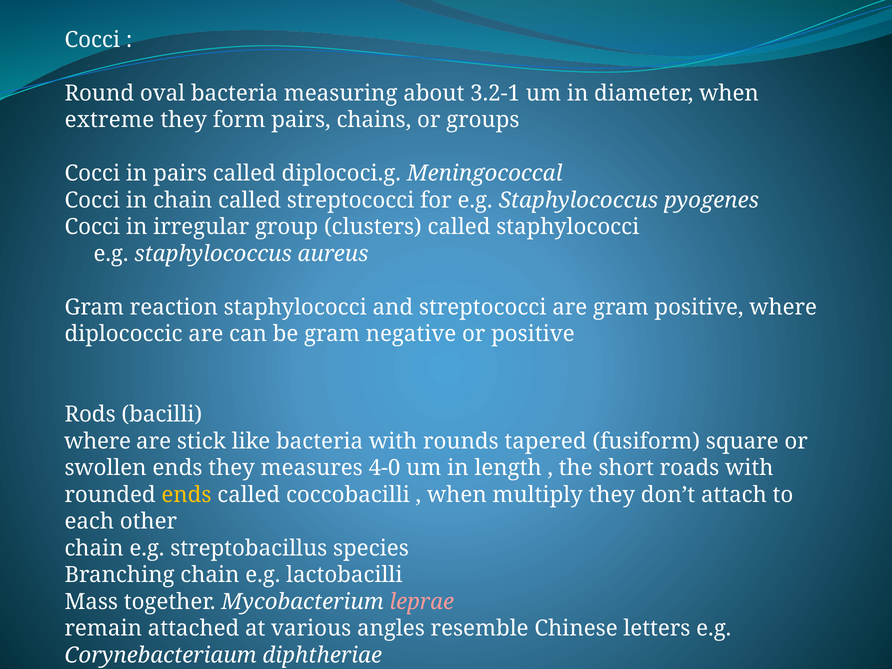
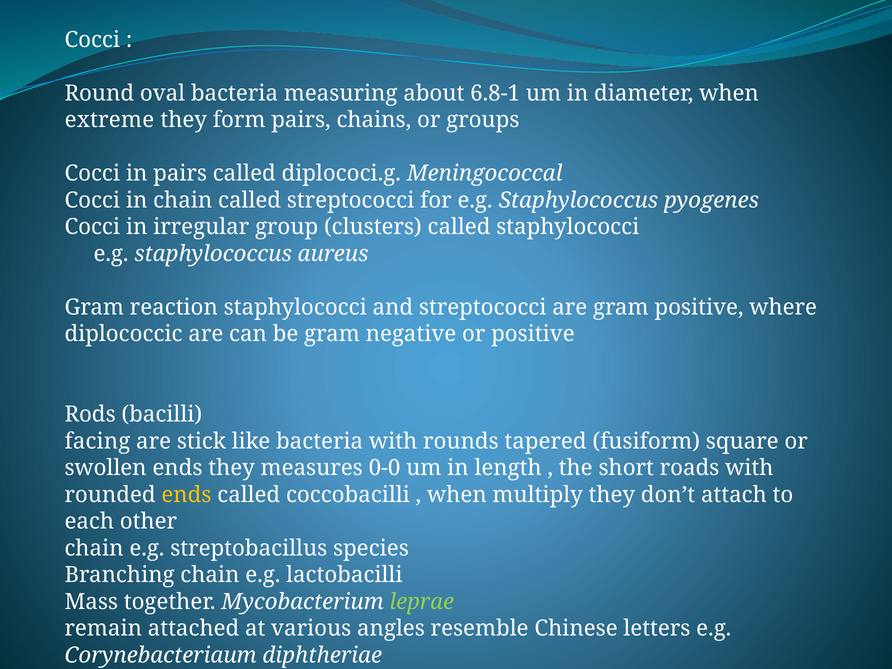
3.2-1: 3.2-1 -> 6.8-1 (495, 93)
where: where -> facing (97, 441)
4-0: 4-0 -> 0-0 (385, 468)
leprae colour: pink -> light green (422, 602)
